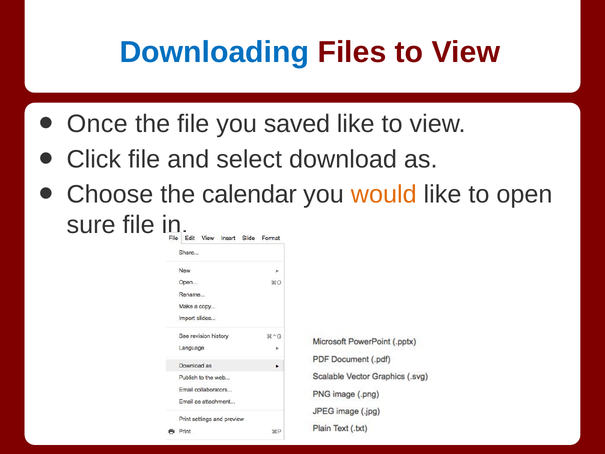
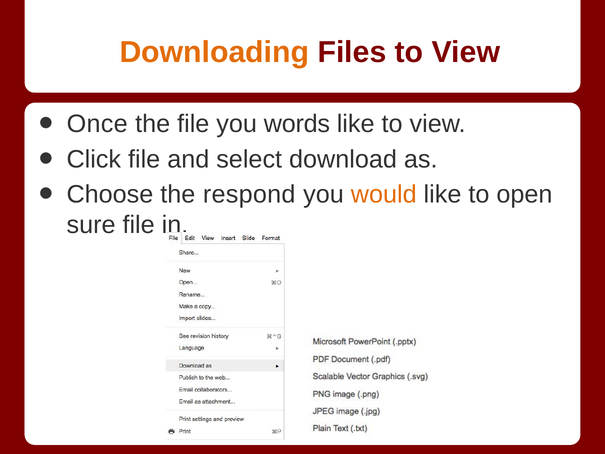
Downloading colour: blue -> orange (214, 52)
saved: saved -> words (297, 124)
calendar: calendar -> respond (249, 195)
